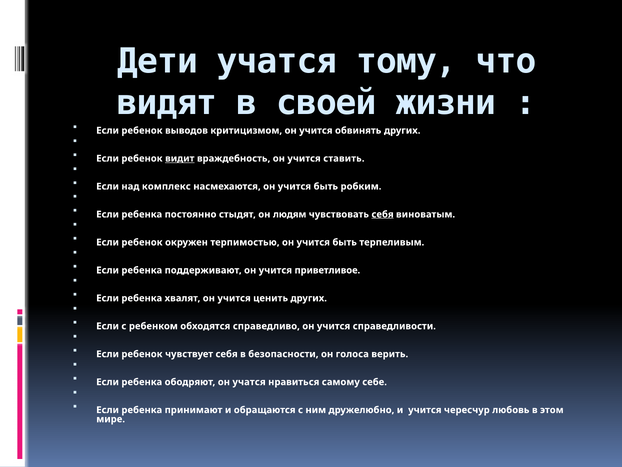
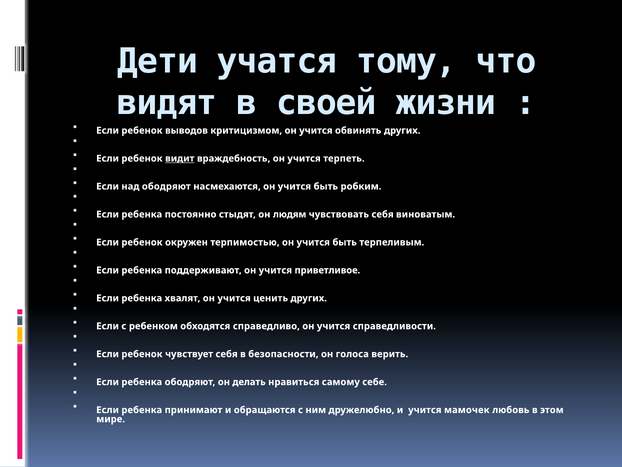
ставить: ставить -> терпеть (344, 158)
над комплекс: комплекс -> ободряют (166, 186)
себя underline: present -> none (383, 214)
он учатся: учатся -> делать (249, 382)
чересчур: чересчур -> мамочек (467, 410)
